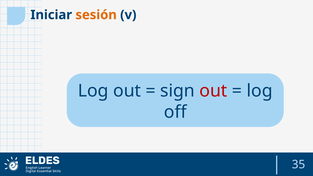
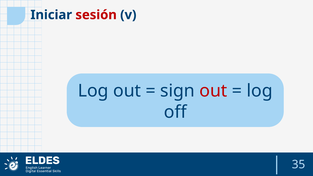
sesión colour: orange -> red (96, 15)
